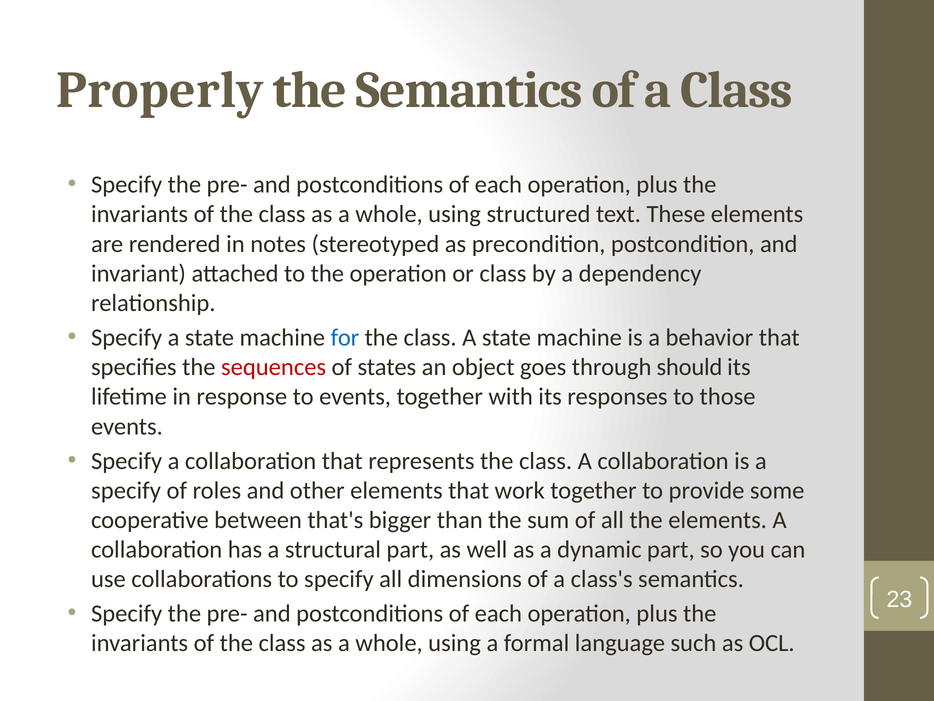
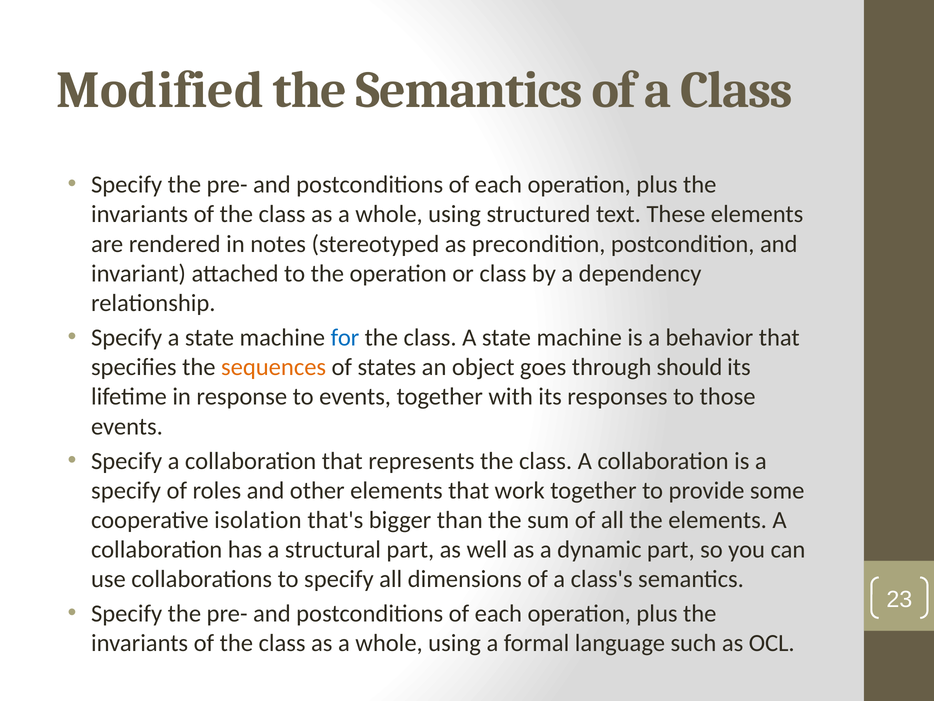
Properly: Properly -> Modified (160, 90)
sequences colour: red -> orange (274, 367)
between: between -> isolation (258, 520)
